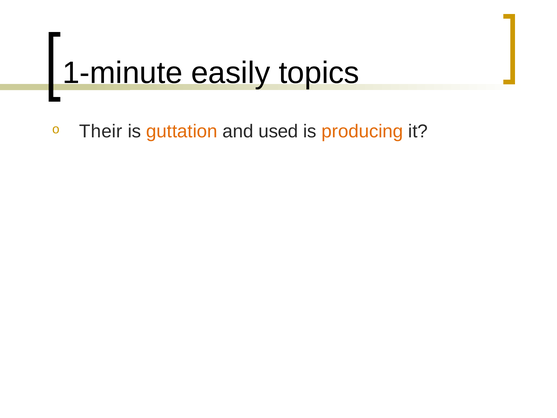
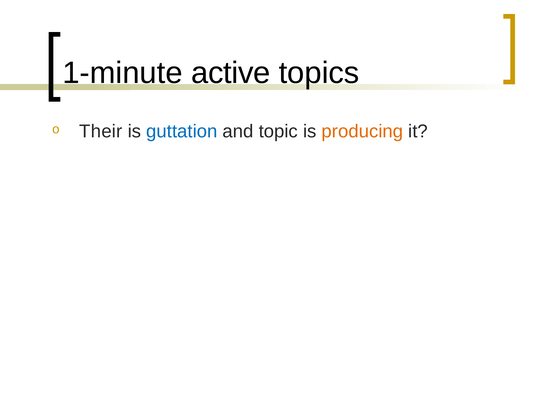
easily: easily -> active (231, 73)
guttation colour: orange -> blue (182, 131)
used: used -> topic (278, 131)
